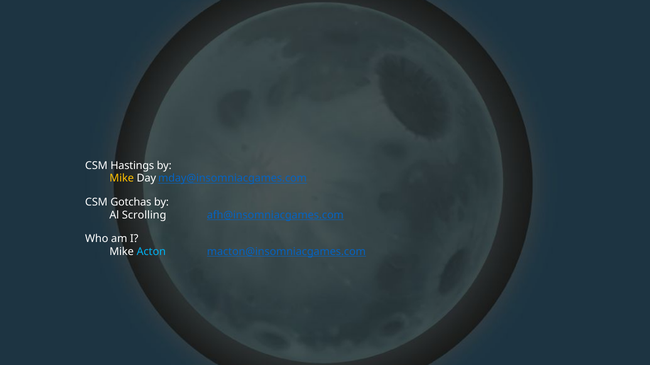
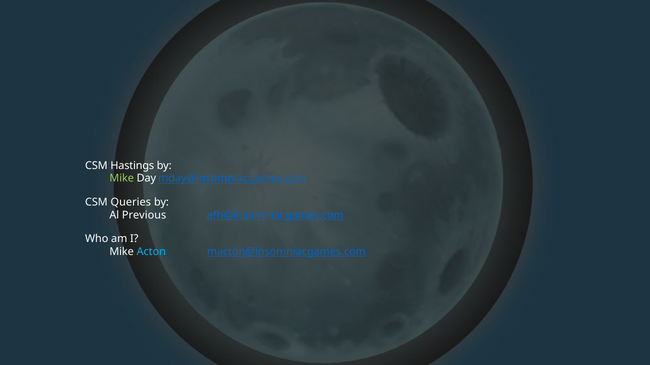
Mike colour: yellow -> light green (122, 179)
Gotchas: Gotchas -> Queries (131, 202)
Scrolling: Scrolling -> Previous (144, 215)
